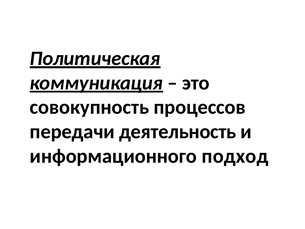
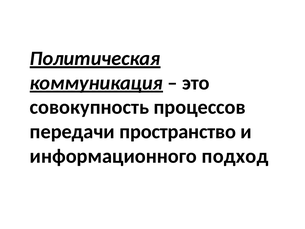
деятельность: деятельность -> пространство (178, 132)
